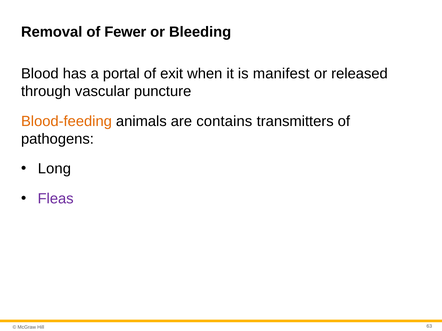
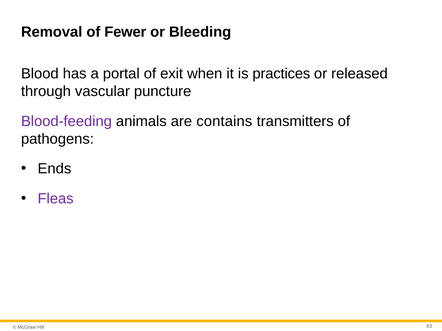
manifest: manifest -> practices (281, 74)
Blood-feeding colour: orange -> purple (66, 121)
Long: Long -> Ends (54, 169)
